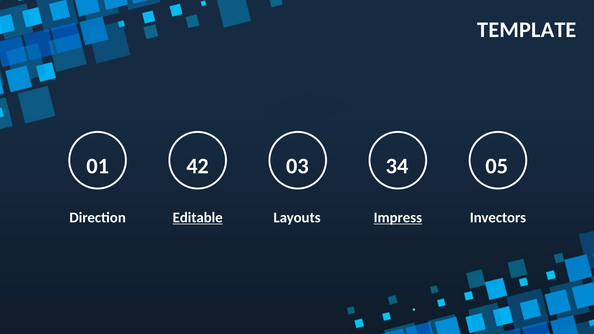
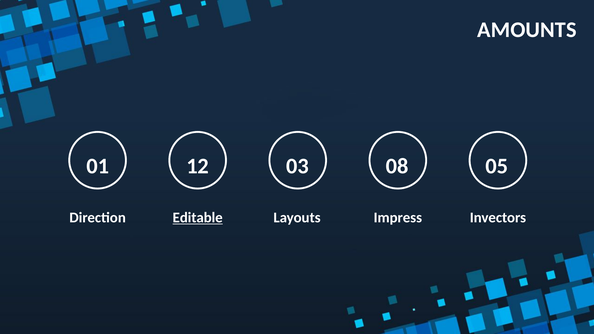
TEMPLATE: TEMPLATE -> AMOUNTS (527, 30)
42: 42 -> 12 (198, 166)
34: 34 -> 08 (397, 166)
Impress underline: present -> none (398, 218)
